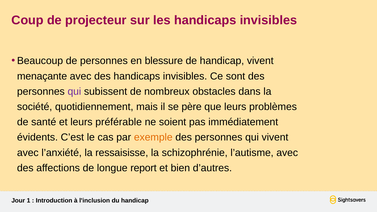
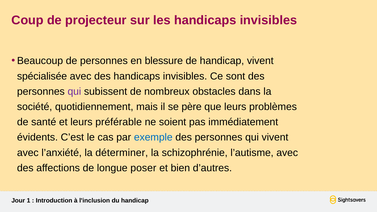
menaçante: menaçante -> spécialisée (42, 76)
exemple colour: orange -> blue (153, 137)
ressaisisse: ressaisisse -> déterminer (122, 153)
report: report -> poser (143, 168)
